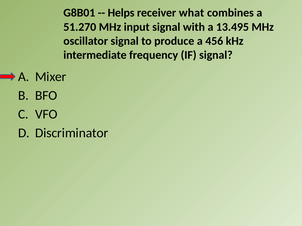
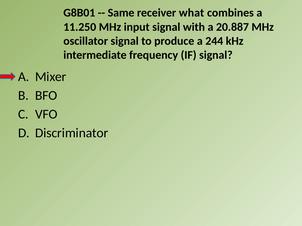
Helps: Helps -> Same (121, 13)
51.270: 51.270 -> 11.250 (80, 27)
13.495: 13.495 -> 20.887 (232, 27)
456: 456 -> 244 (214, 41)
